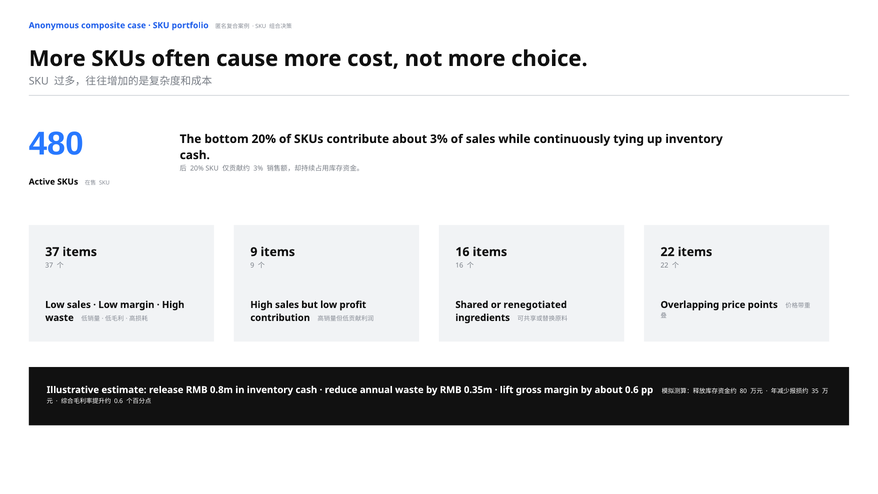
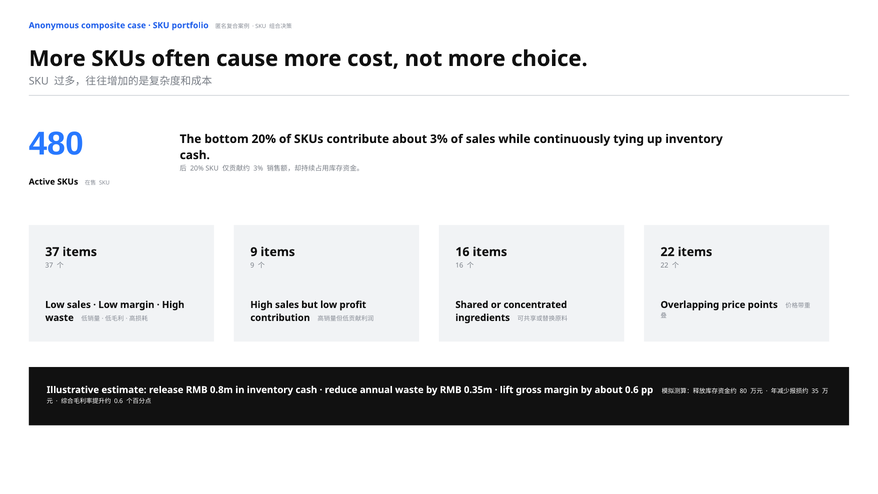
renegotiated: renegotiated -> concentrated (535, 305)
